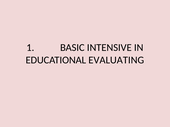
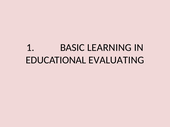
INTENSIVE: INTENSIVE -> LEARNING (109, 48)
